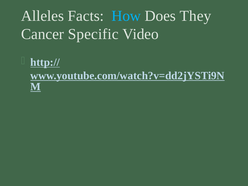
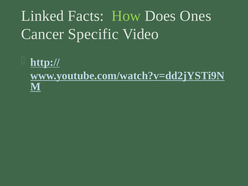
Alleles: Alleles -> Linked (43, 16)
How colour: light blue -> light green (126, 16)
They: They -> Ones (196, 16)
